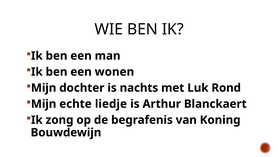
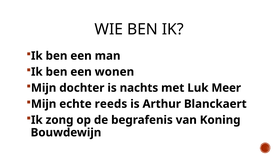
Rond: Rond -> Meer (226, 88)
liedje: liedje -> reeds (111, 104)
